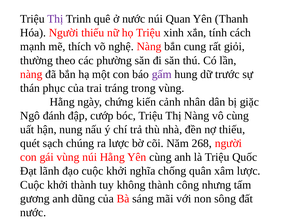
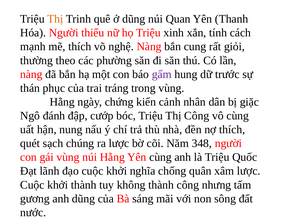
Thị colour: purple -> orange (55, 19)
ở nước: nước -> dũng (134, 19)
Thị Nàng: Nàng -> Công (197, 116)
nợ thiếu: thiếu -> thích (232, 130)
268: 268 -> 348 (202, 143)
